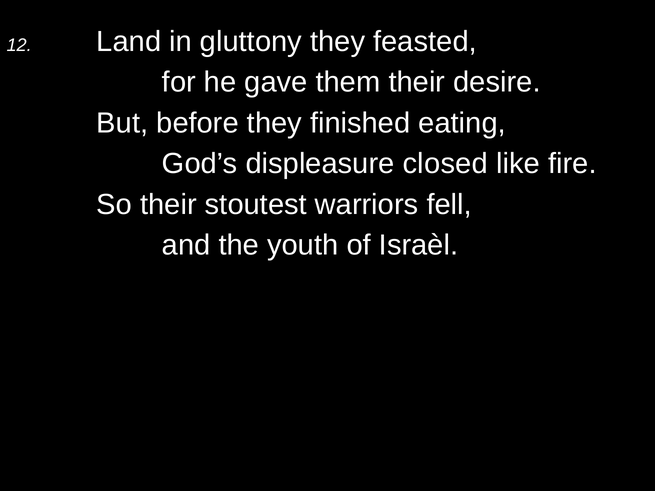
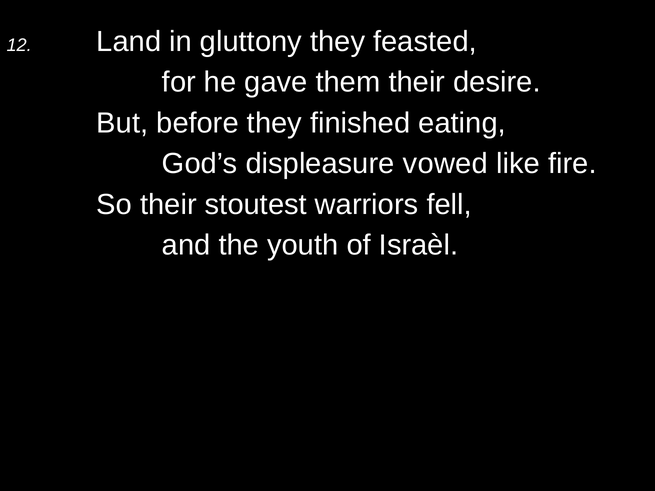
closed: closed -> vowed (445, 164)
